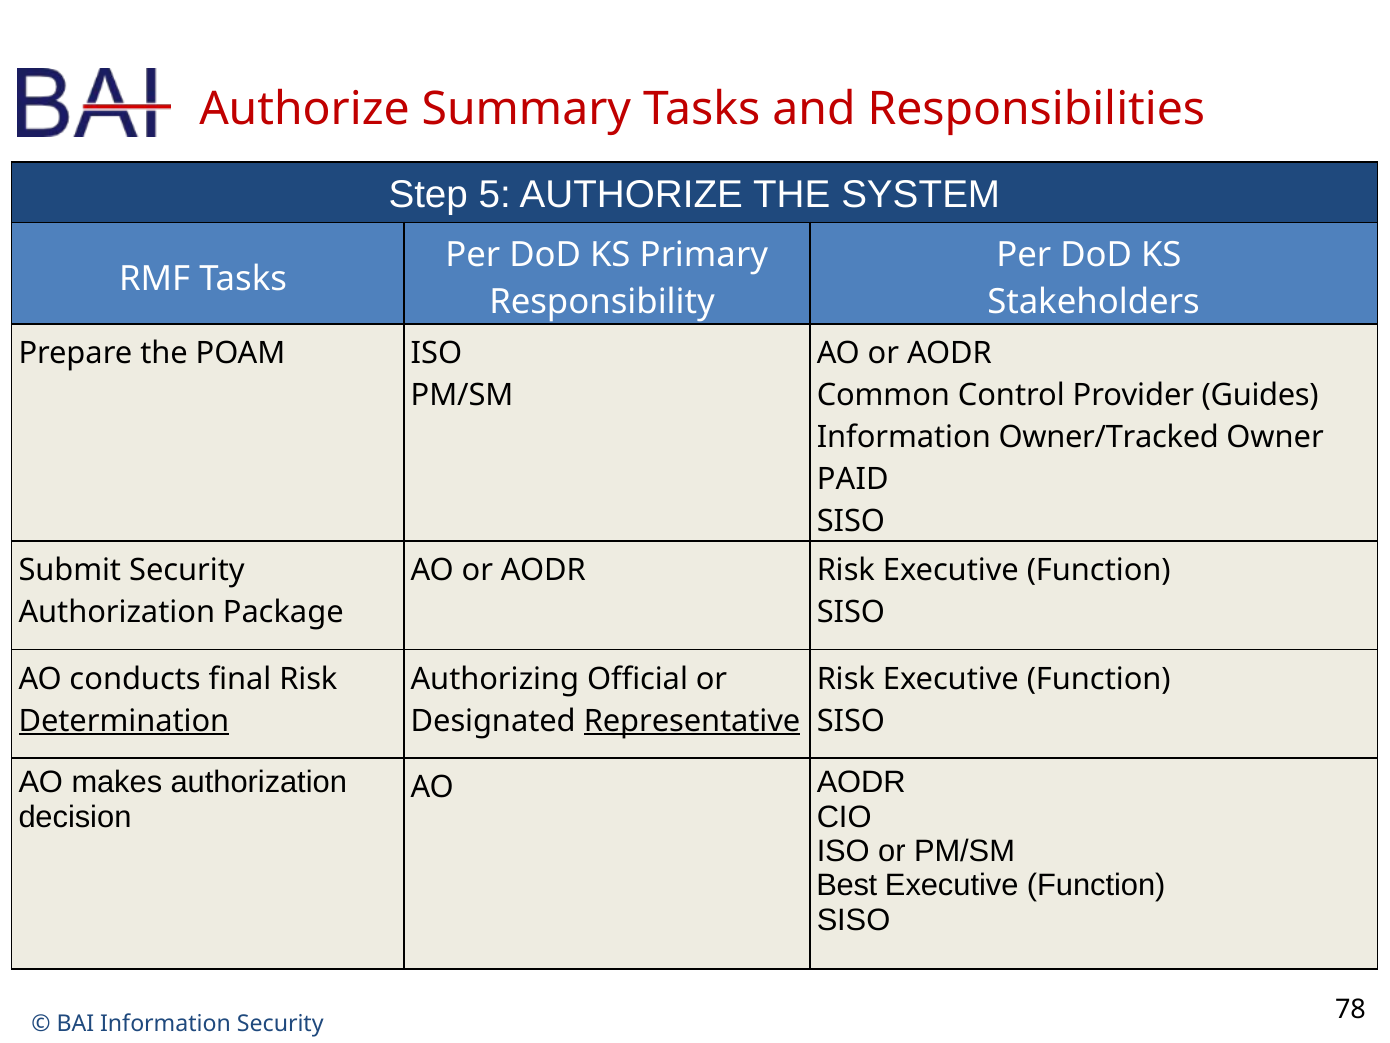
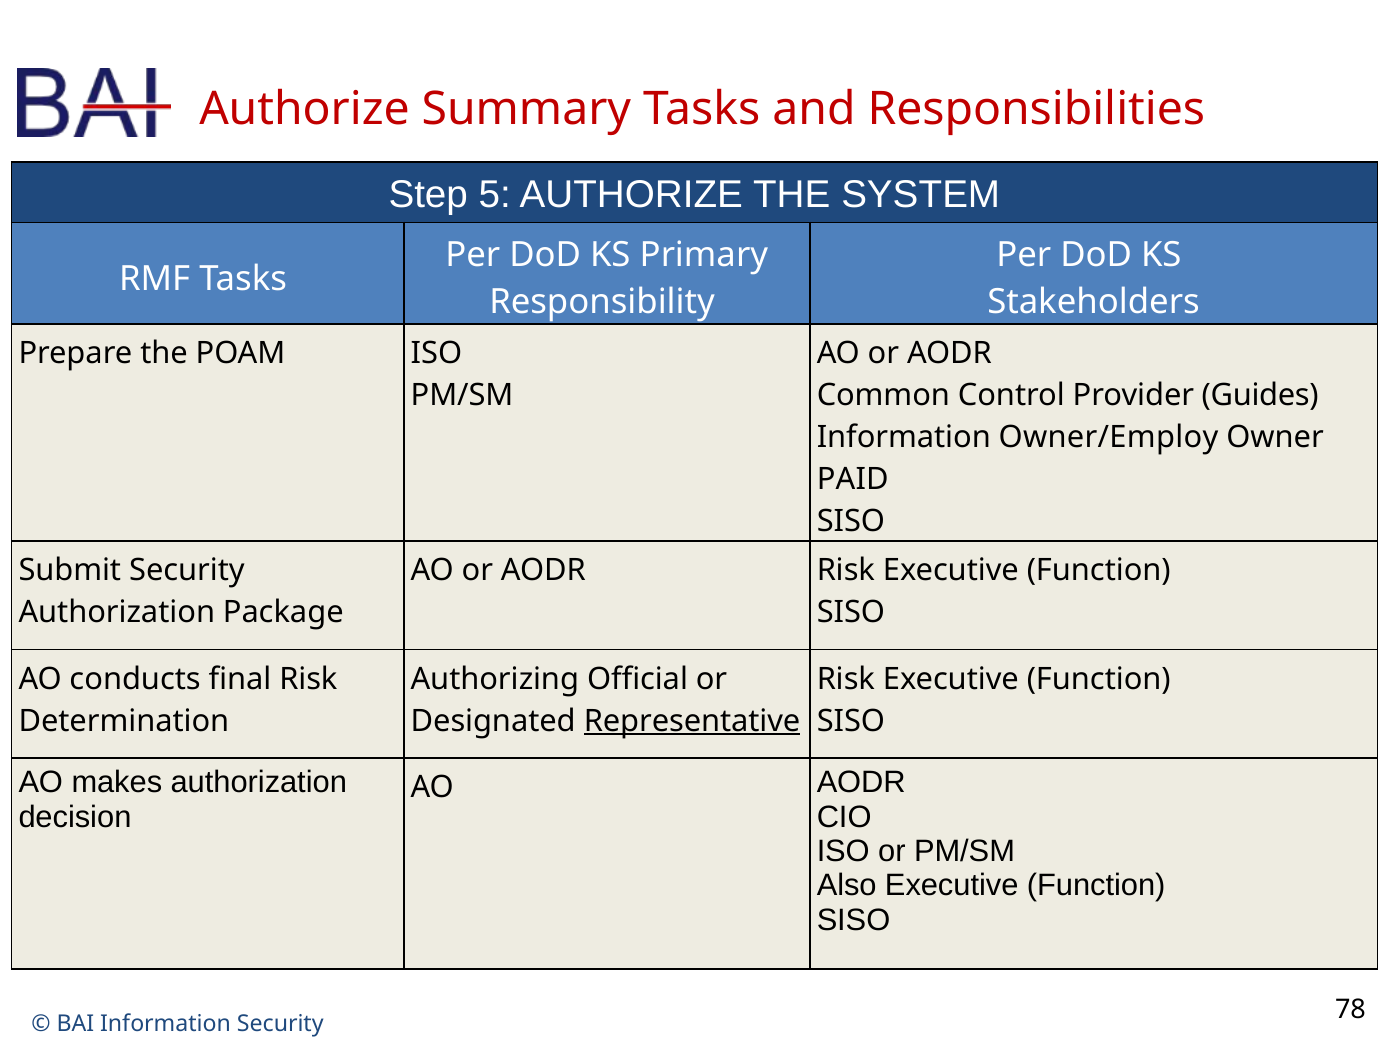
Owner/Tracked: Owner/Tracked -> Owner/Employ (1108, 437)
Determination underline: present -> none (124, 721)
Best: Best -> Also (847, 885)
